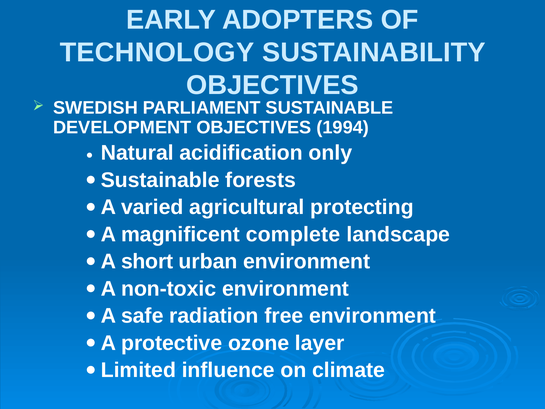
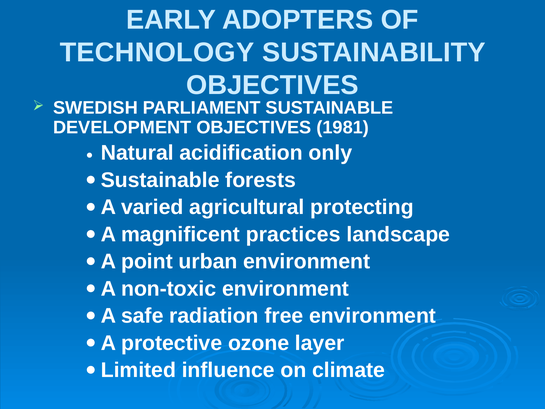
1994: 1994 -> 1981 (343, 127)
complete: complete -> practices (293, 234)
short: short -> point (147, 261)
